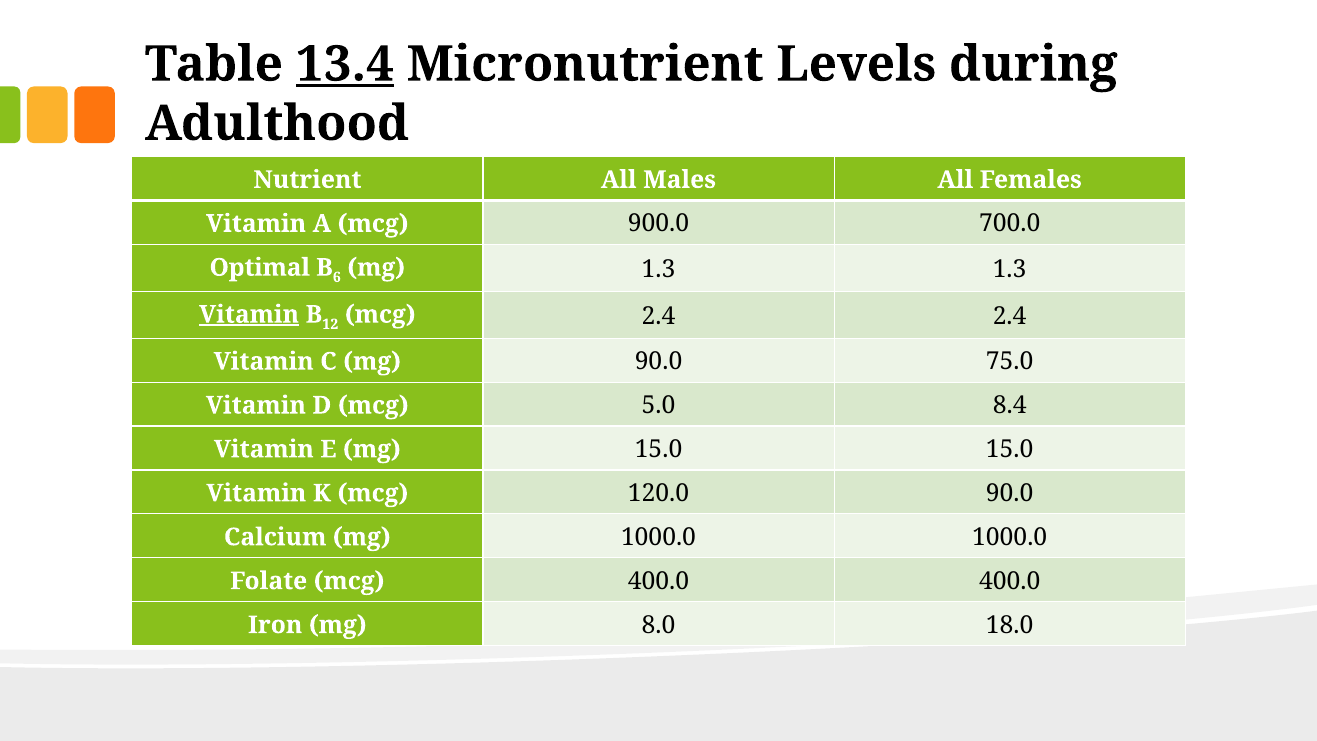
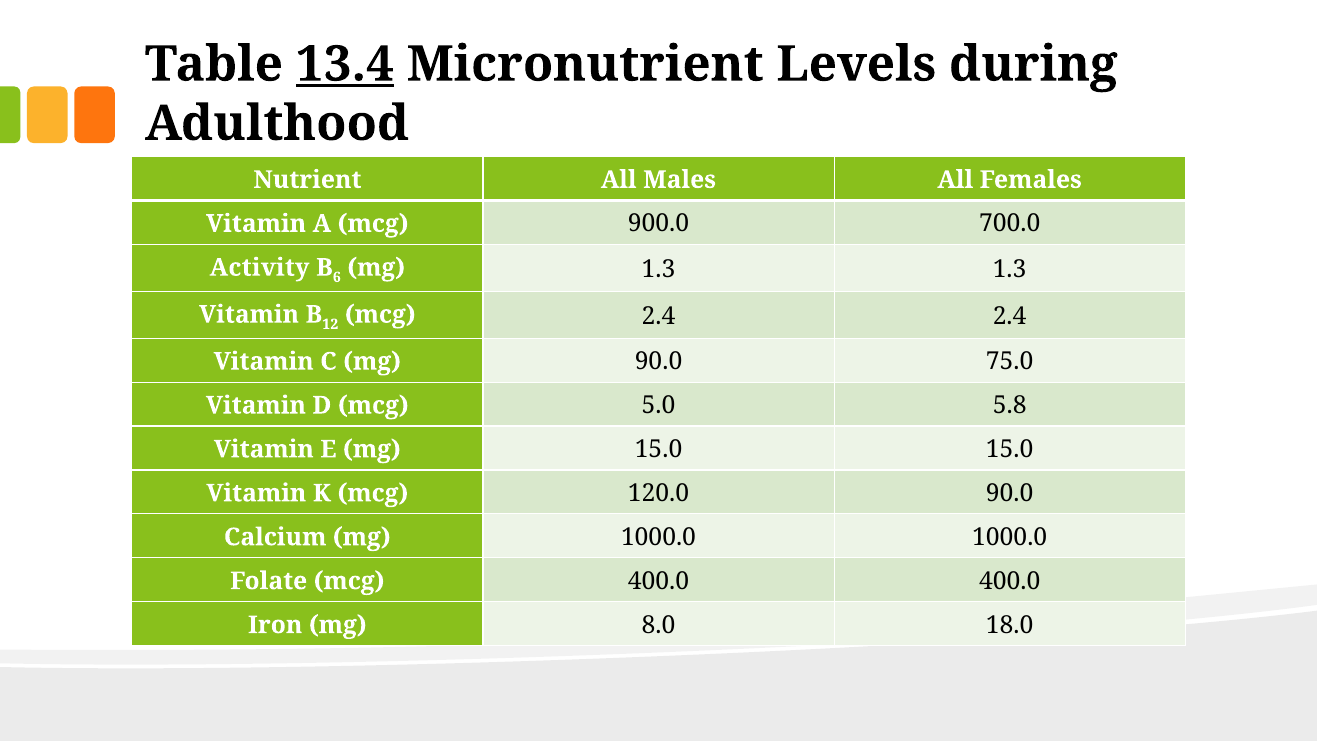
Optimal: Optimal -> Activity (260, 268)
Vitamin underline: present -> none (249, 315)
8.4: 8.4 -> 5.8 (1010, 405)
